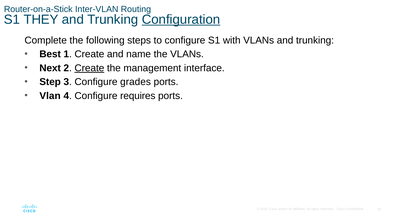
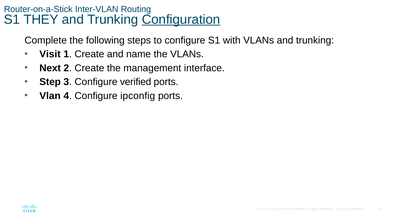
Best: Best -> Visit (50, 54)
Create underline: present -> none (89, 68)
grades: grades -> verified (136, 82)
requires: requires -> ipconfig (138, 96)
